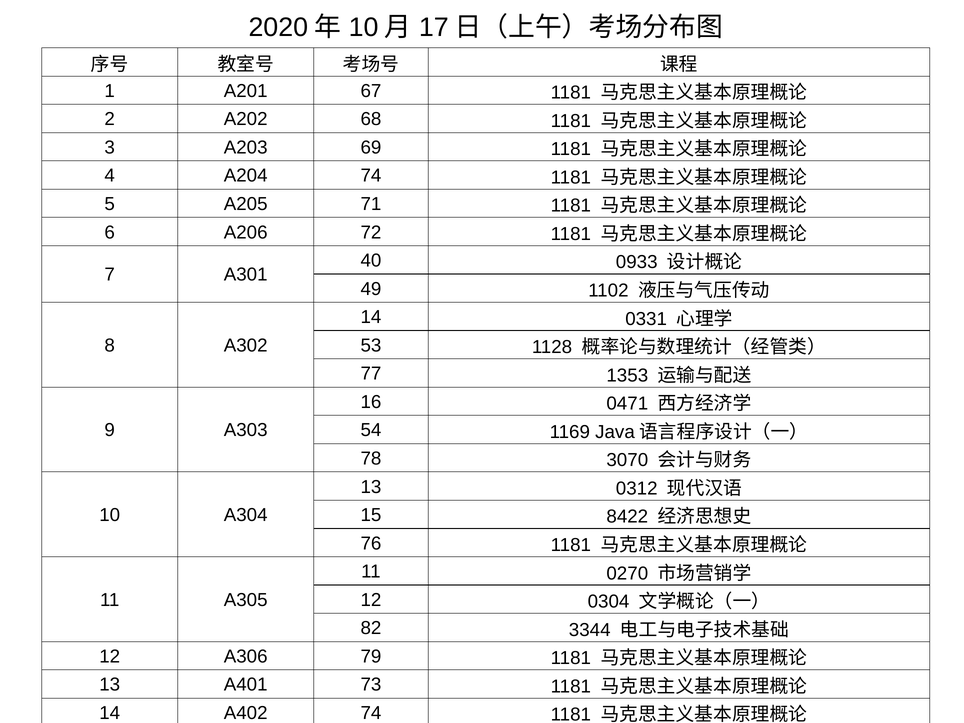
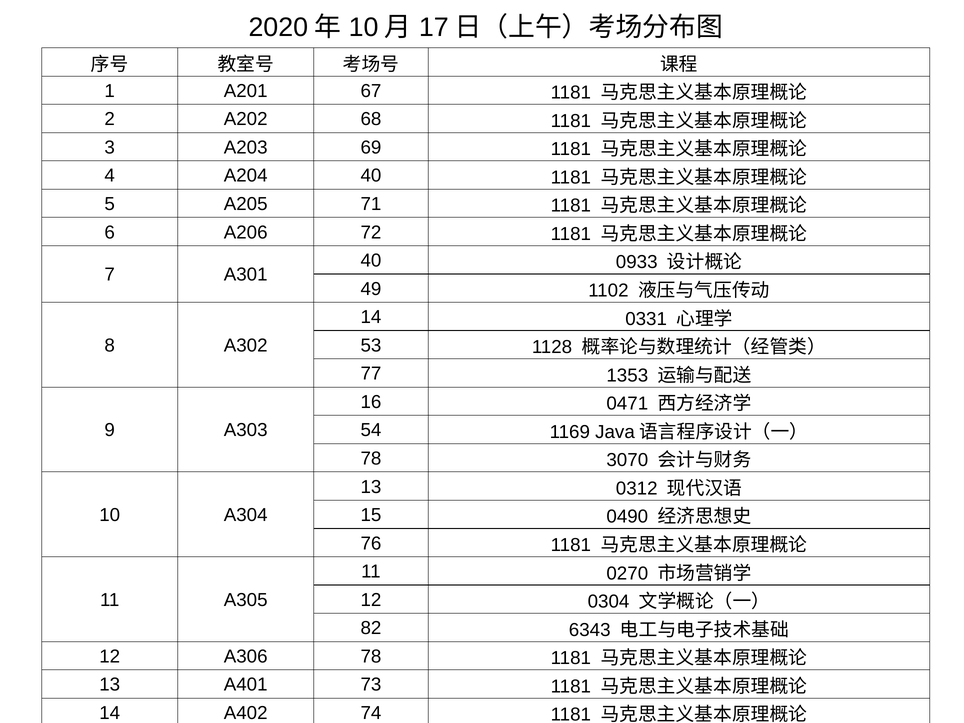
A204 74: 74 -> 40 (371, 176)
8422: 8422 -> 0490 (627, 517)
3344: 3344 -> 6343 (590, 630)
A306 79: 79 -> 78 (371, 656)
